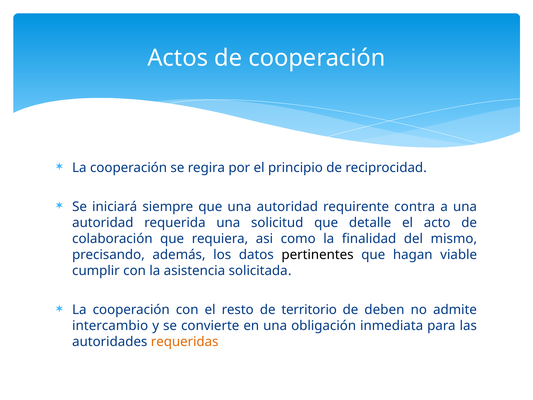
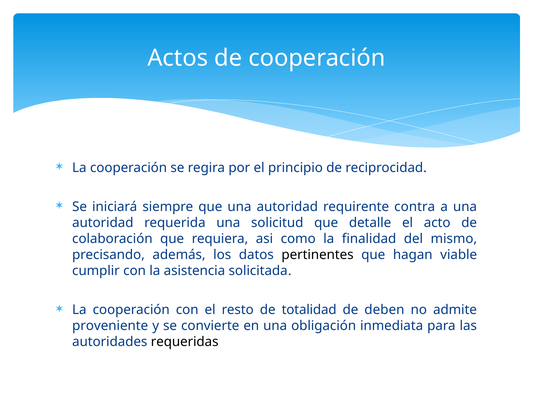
territorio: territorio -> totalidad (309, 310)
intercambio: intercambio -> proveniente (110, 326)
requeridas colour: orange -> black (185, 342)
